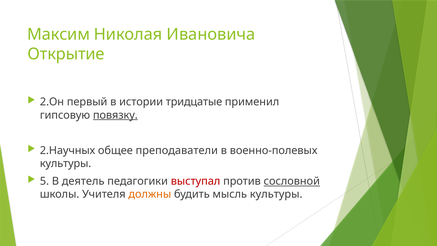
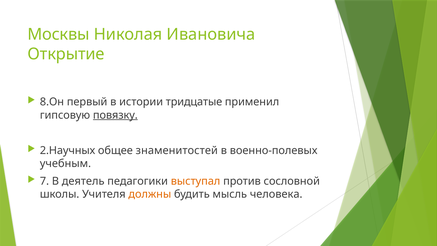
Максим: Максим -> Москвы (59, 34)
2.Он: 2.Он -> 8.Он (52, 102)
преподаватели: преподаватели -> знаменитостей (177, 150)
культуры: культуры -> учебным (65, 163)
5: 5 -> 7 (44, 181)
выступал colour: red -> orange (196, 181)
сословной underline: present -> none (292, 181)
мысль культуры: культуры -> человека (276, 194)
